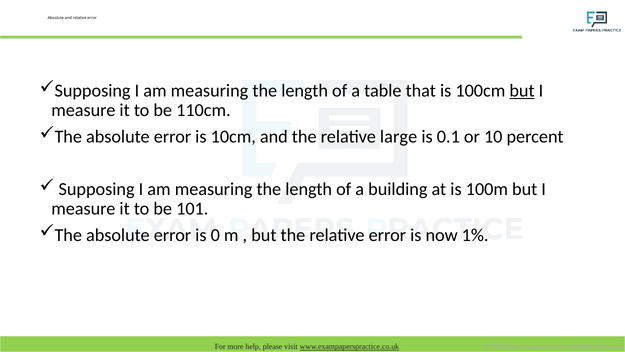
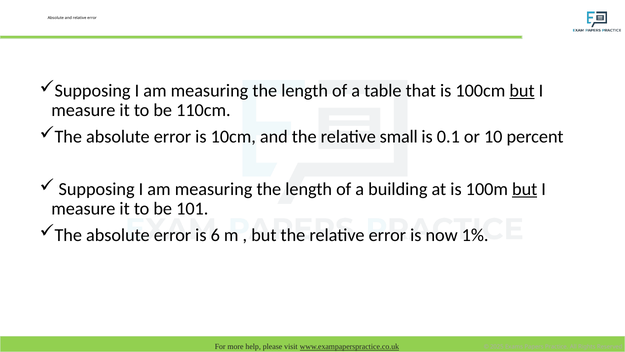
large: large -> small (399, 137)
but underline: none -> present (525, 189)
0: 0 -> 6 (215, 235)
